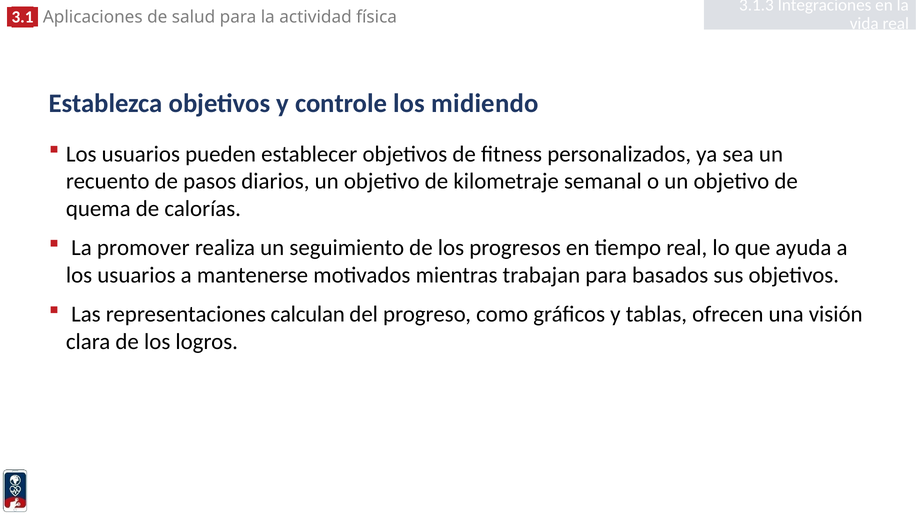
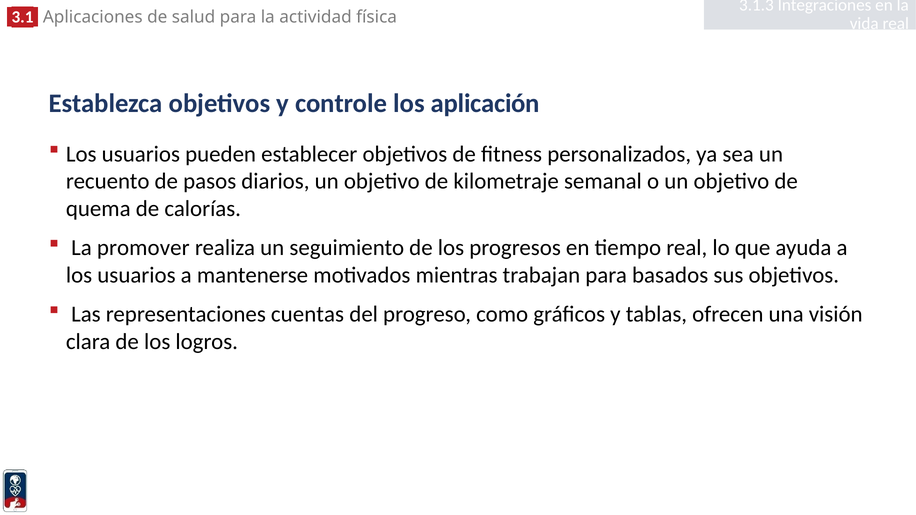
midiendo: midiendo -> aplicación (485, 104)
calculan: calculan -> cuentas (308, 314)
